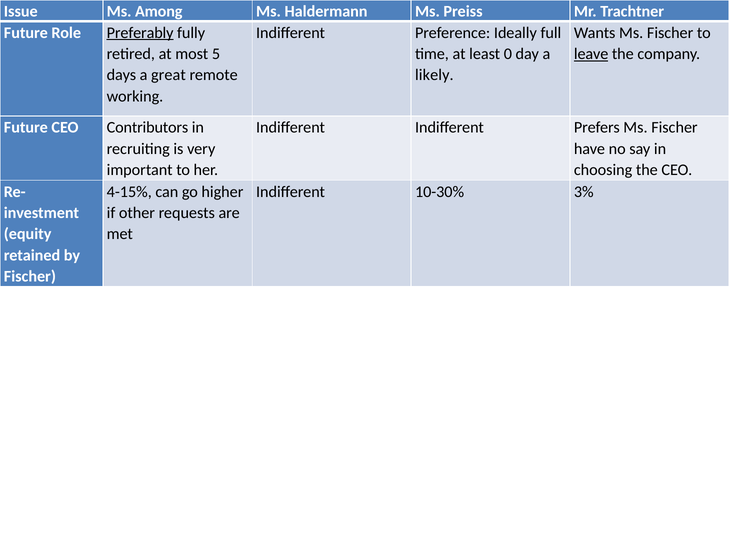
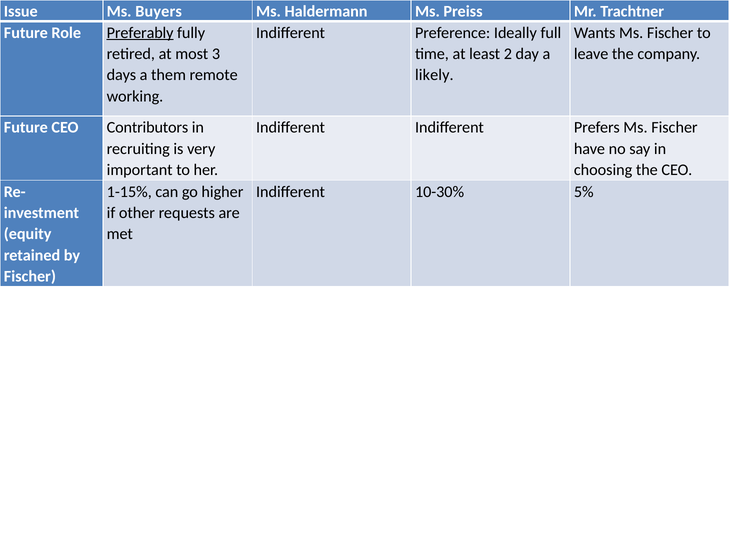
Among: Among -> Buyers (159, 11)
5: 5 -> 3 (216, 54)
0: 0 -> 2 (508, 54)
leave underline: present -> none (591, 54)
great: great -> them (168, 75)
4-15%: 4-15% -> 1-15% (129, 192)
3%: 3% -> 5% (584, 192)
